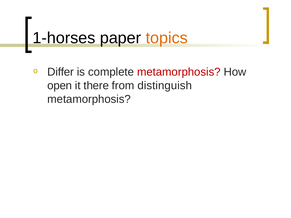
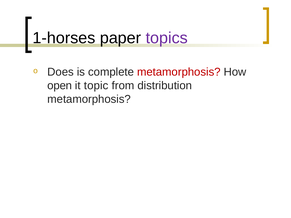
topics colour: orange -> purple (167, 38)
Differ: Differ -> Does (61, 72)
there: there -> topic (96, 86)
distinguish: distinguish -> distribution (165, 86)
